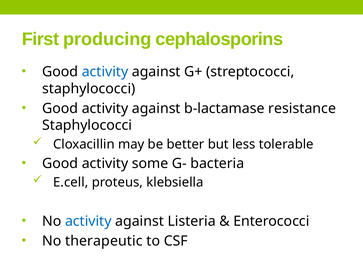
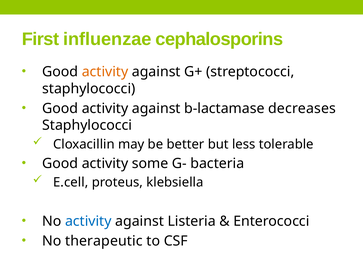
producing: producing -> influenzae (107, 39)
activity colour: blue -> orange (105, 72)
resistance: resistance -> decreases (302, 108)
